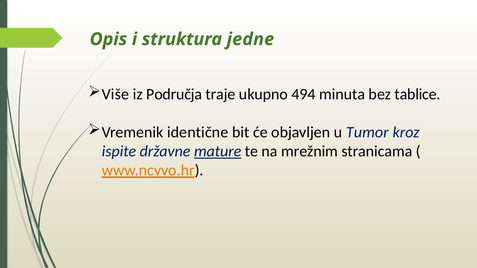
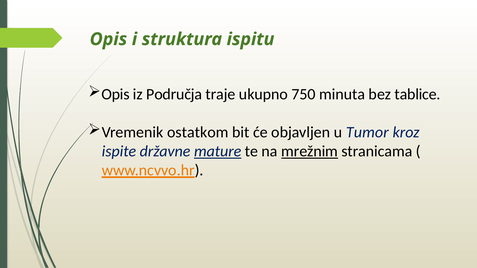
jedne: jedne -> ispitu (251, 39)
Više: Više -> Opis (116, 94)
494: 494 -> 750 (304, 94)
identične: identične -> ostatkom (198, 132)
mrežnim underline: none -> present (310, 151)
